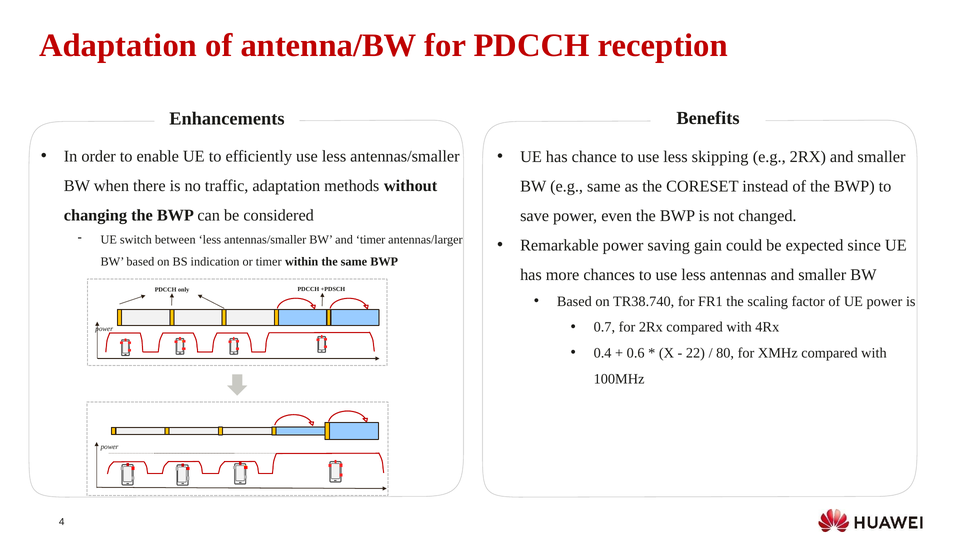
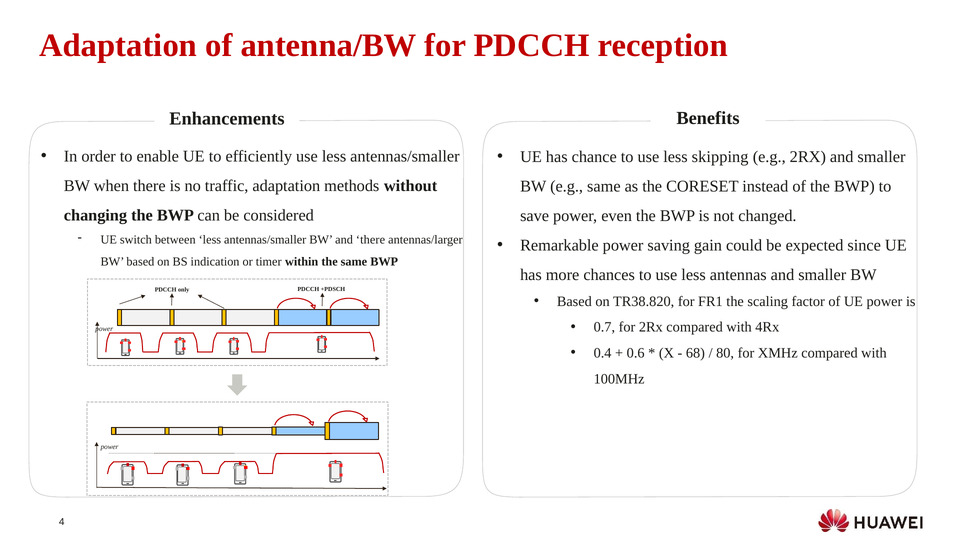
and timer: timer -> there (371, 239)
TR38.740: TR38.740 -> TR38.820 (644, 301)
22: 22 -> 68 (695, 353)
